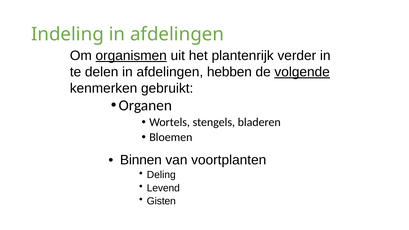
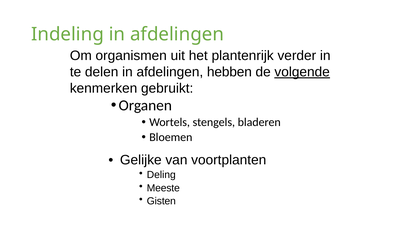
organismen underline: present -> none (131, 56)
Binnen: Binnen -> Gelijke (141, 160)
Levend: Levend -> Meeste (163, 188)
